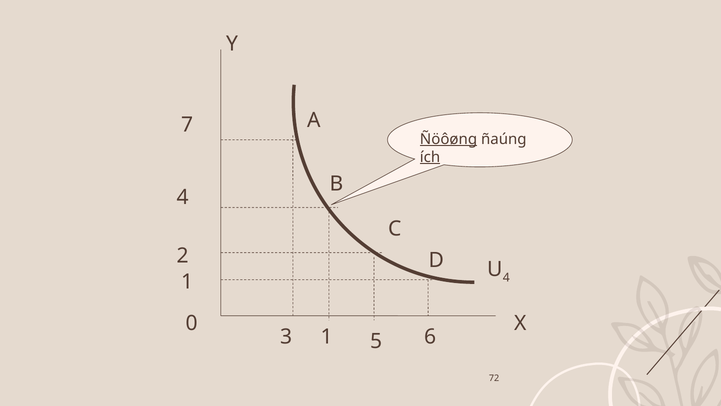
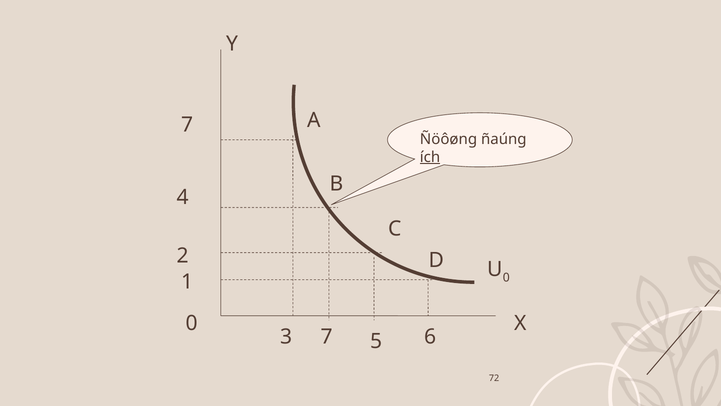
Ñöôøng underline: present -> none (448, 139)
4: 4 -> 0 (506, 277)
3 1: 1 -> 7 (327, 337)
